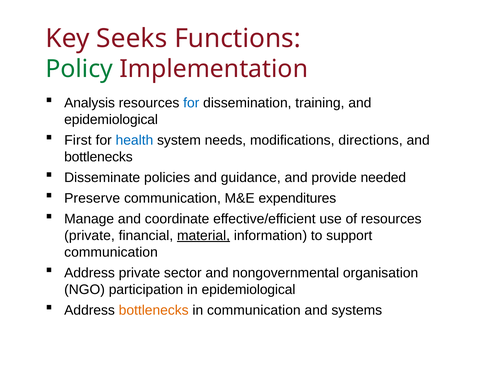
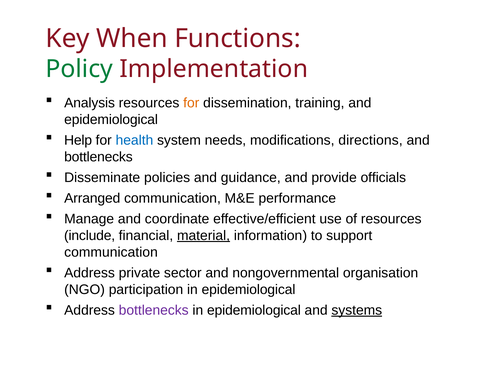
Seeks: Seeks -> When (132, 38)
for colour: blue -> orange (191, 103)
First: First -> Help (78, 140)
needed: needed -> officials (383, 177)
Preserve: Preserve -> Arranged (92, 198)
expenditures: expenditures -> performance (297, 198)
private: private -> include (90, 235)
bottlenecks colour: orange -> purple (154, 310)
communication: communication -> epidemiological (254, 310)
systems underline: none -> present (357, 310)
